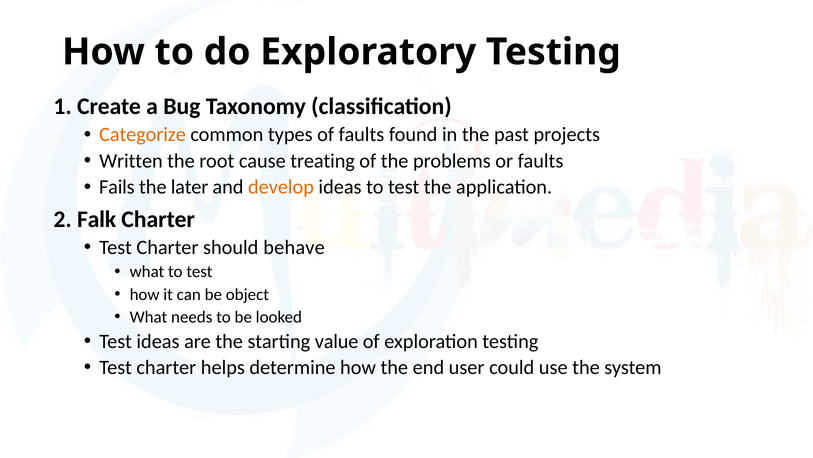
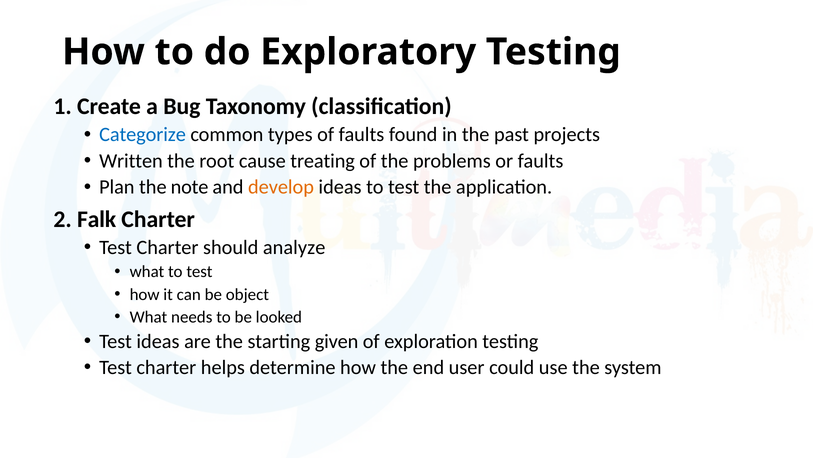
Categorize colour: orange -> blue (143, 135)
Fails: Fails -> Plan (117, 187)
later: later -> note (190, 187)
behave: behave -> analyze (294, 247)
value: value -> given (337, 341)
